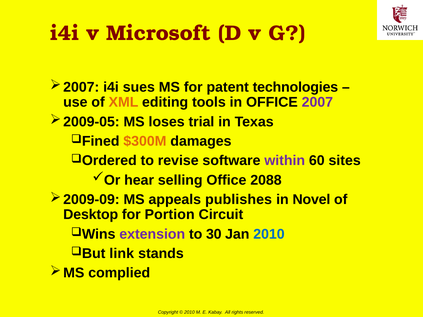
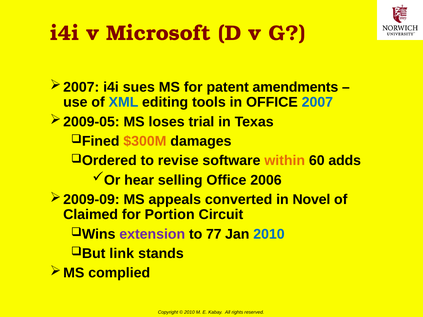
technologies: technologies -> amendments (295, 87)
XML colour: orange -> blue (123, 102)
2007 colour: purple -> blue (317, 102)
within colour: purple -> orange (285, 161)
sites: sites -> adds (345, 161)
2088: 2088 -> 2006 (266, 180)
publishes: publishes -> converted (239, 200)
Desktop: Desktop -> Claimed (91, 215)
30: 30 -> 77 (214, 234)
